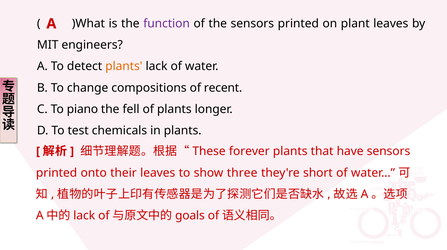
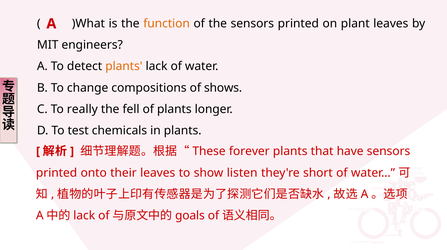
function colour: purple -> orange (167, 23)
recent: recent -> shows (223, 88)
piano: piano -> really (82, 109)
three: three -> listen (242, 173)
